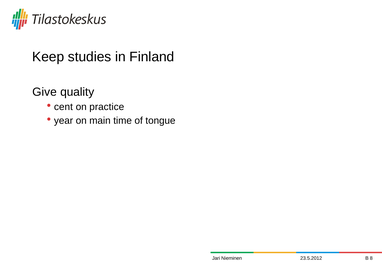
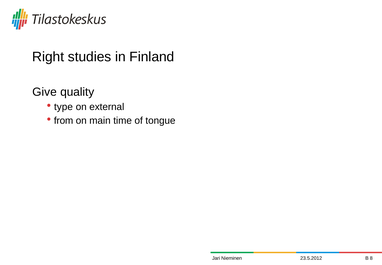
Keep: Keep -> Right (48, 57)
cent: cent -> type (63, 107)
practice: practice -> external (107, 107)
year: year -> from (64, 120)
